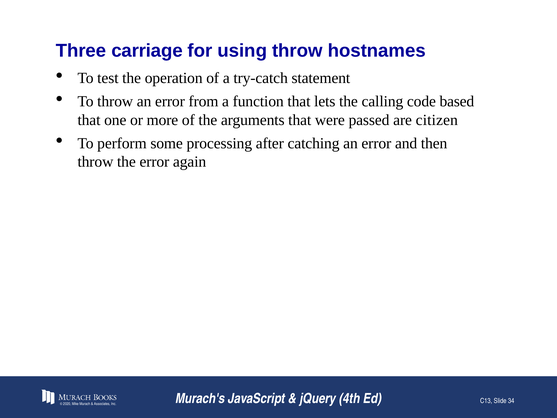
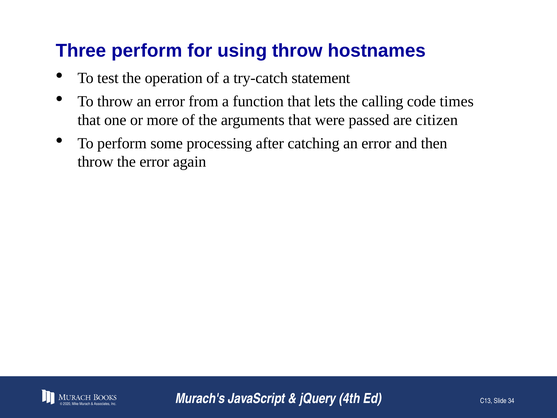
Three carriage: carriage -> perform (147, 51)
based: based -> times (457, 101)
